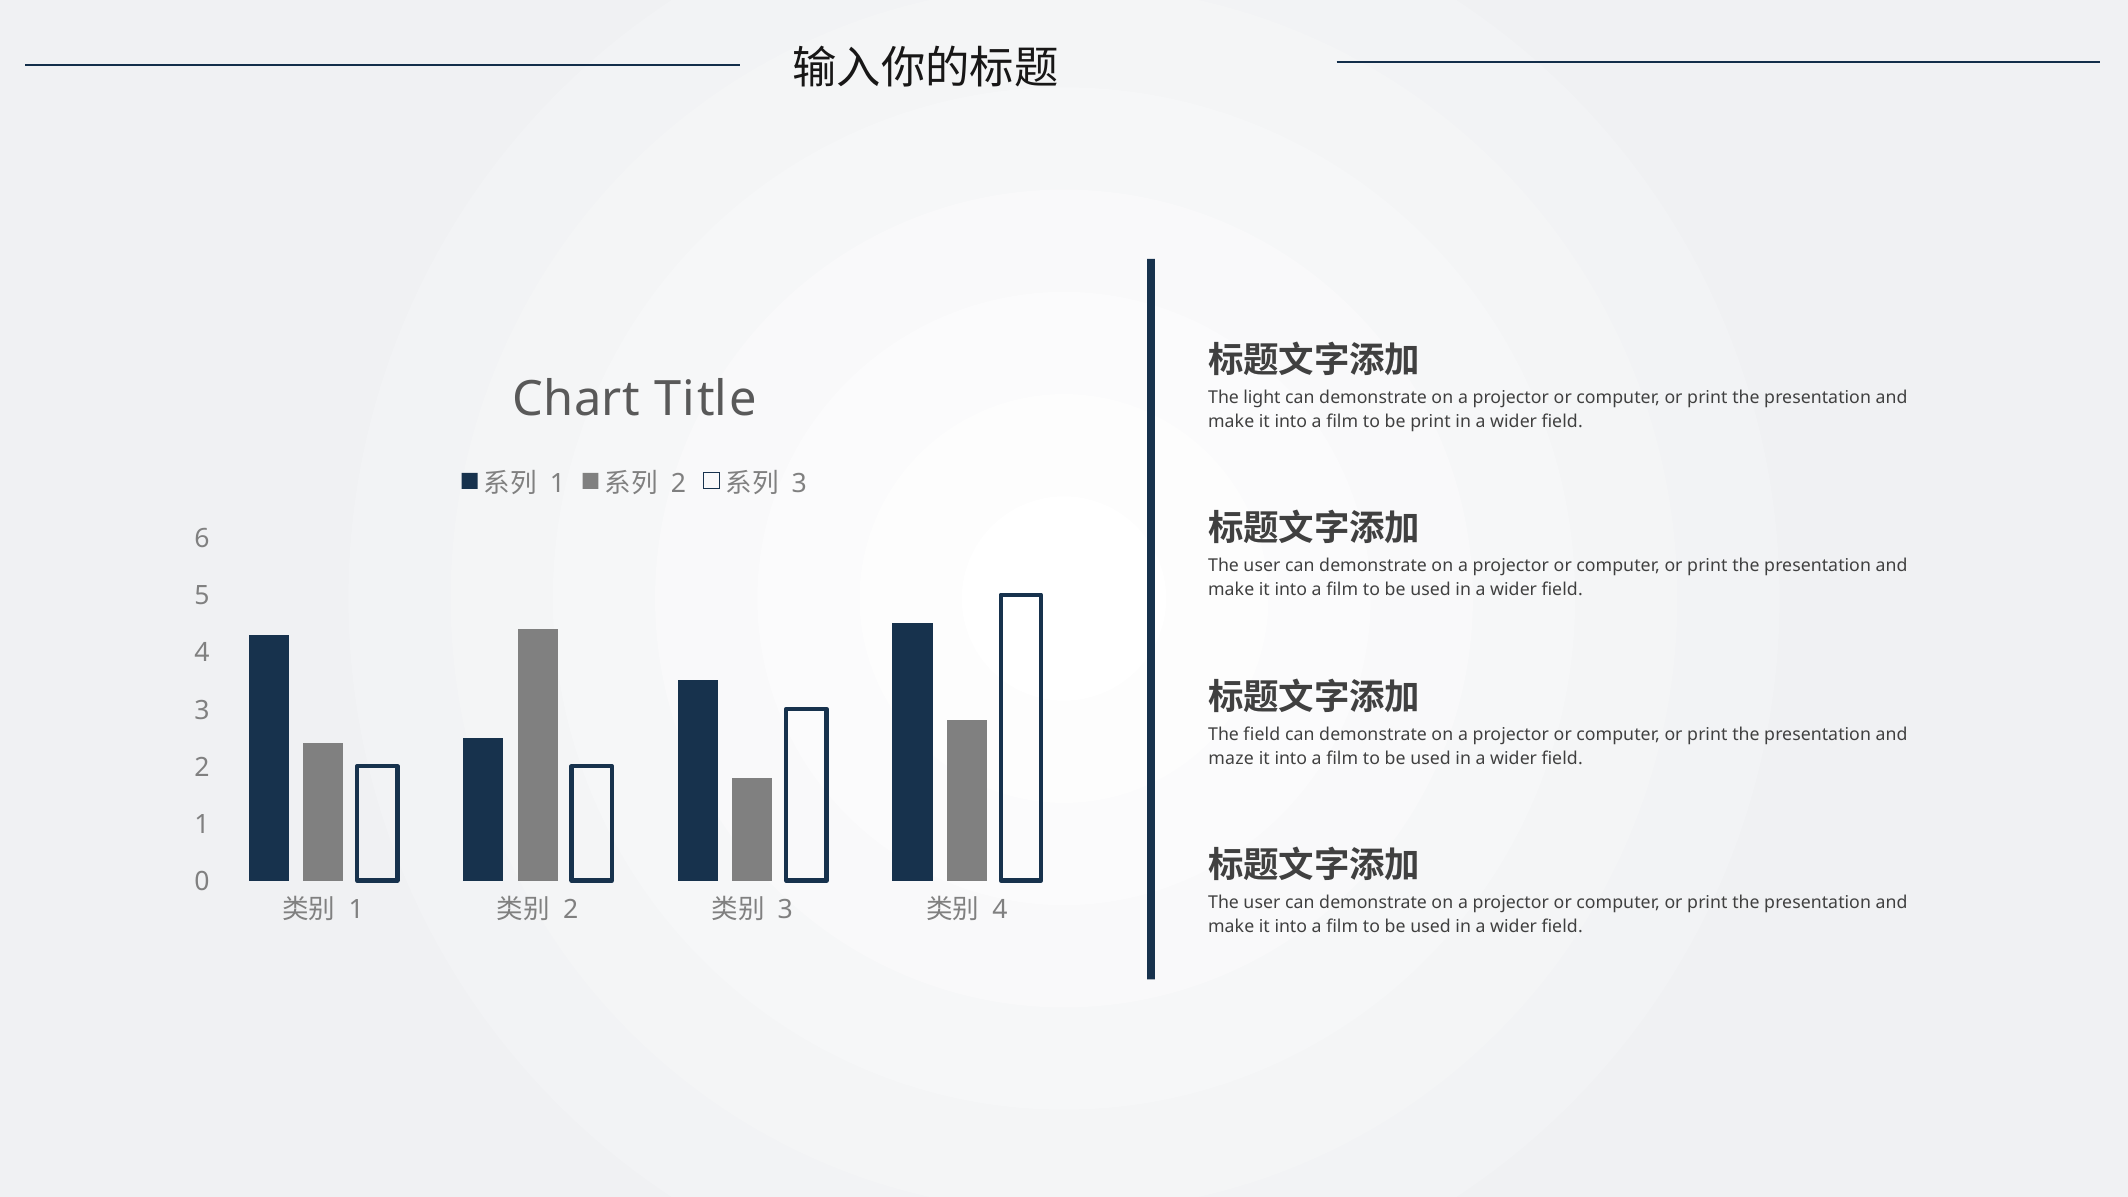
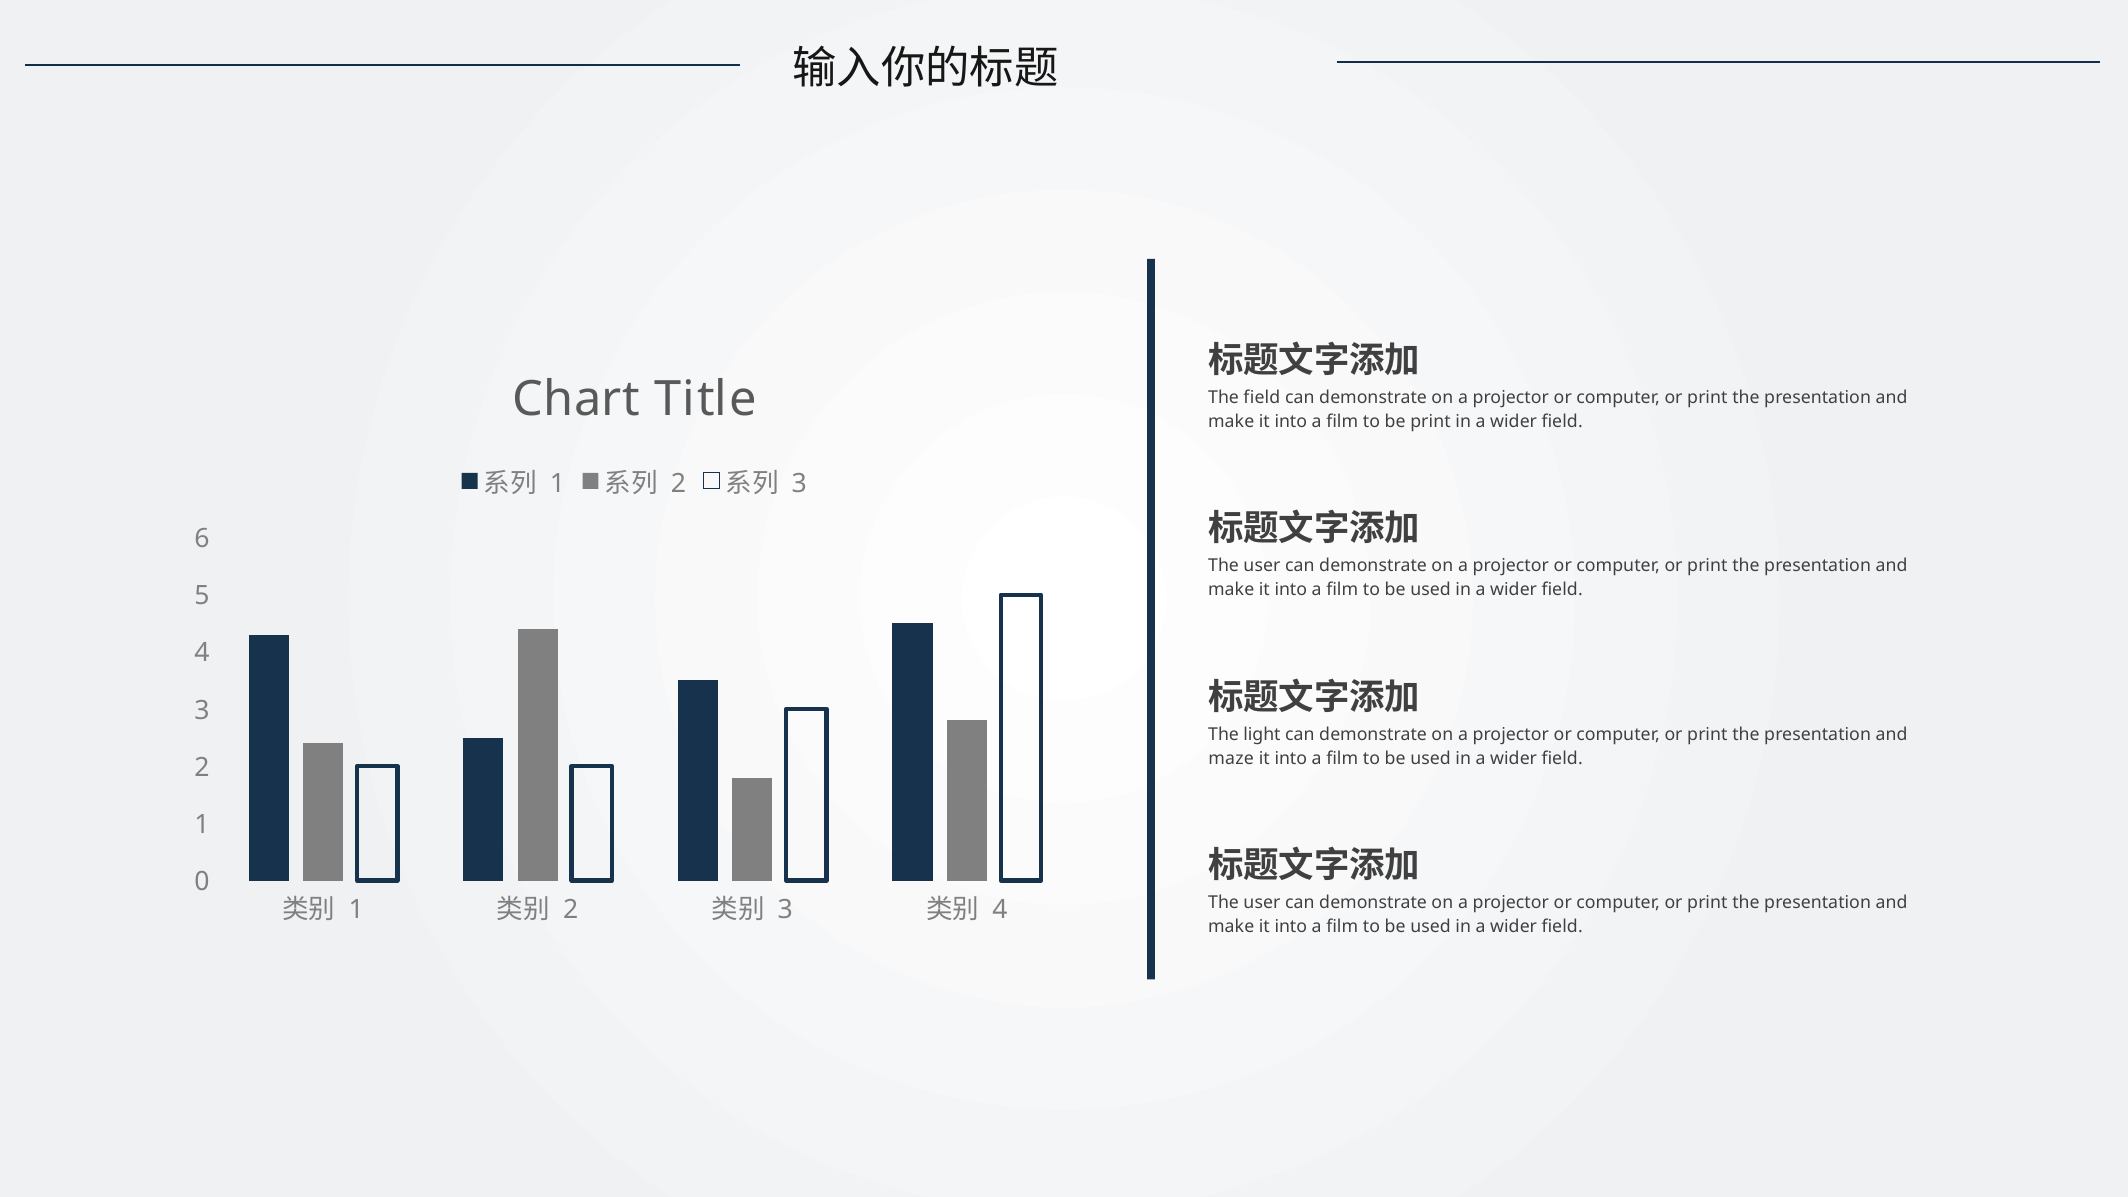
The light: light -> field (1262, 397)
The field: field -> light (1262, 734)
